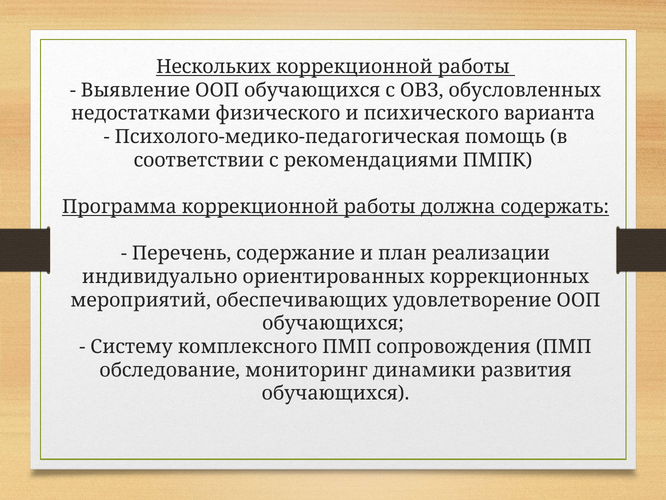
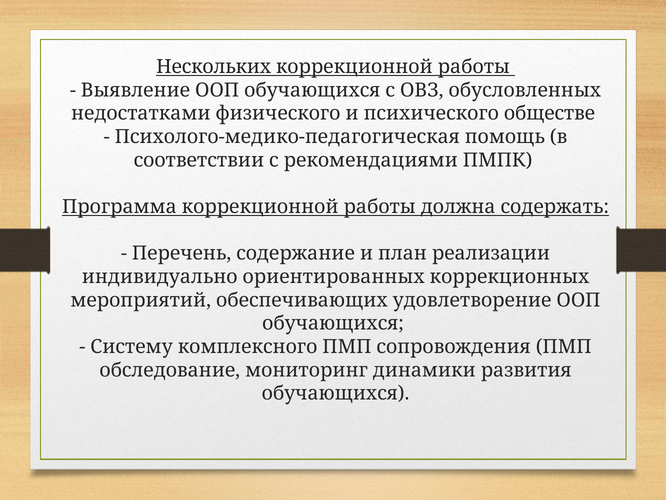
варианта: варианта -> обществе (550, 113)
